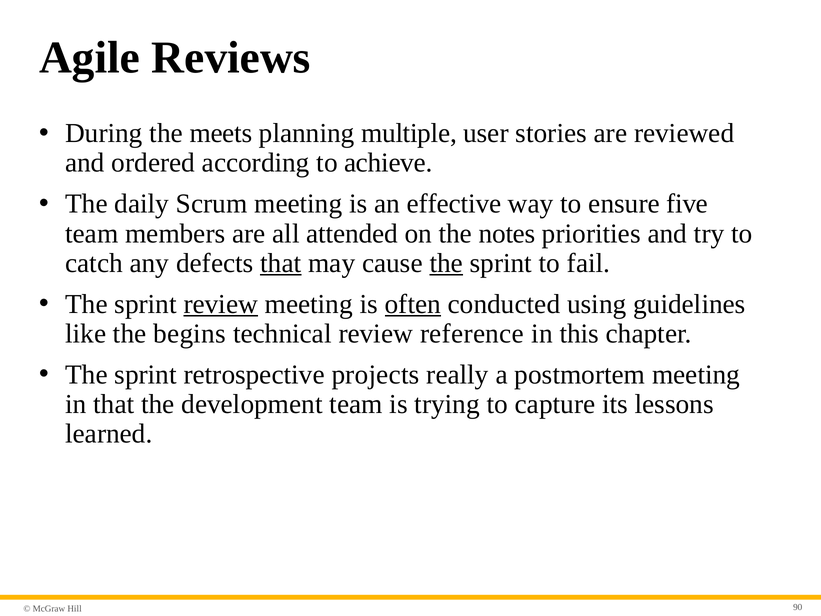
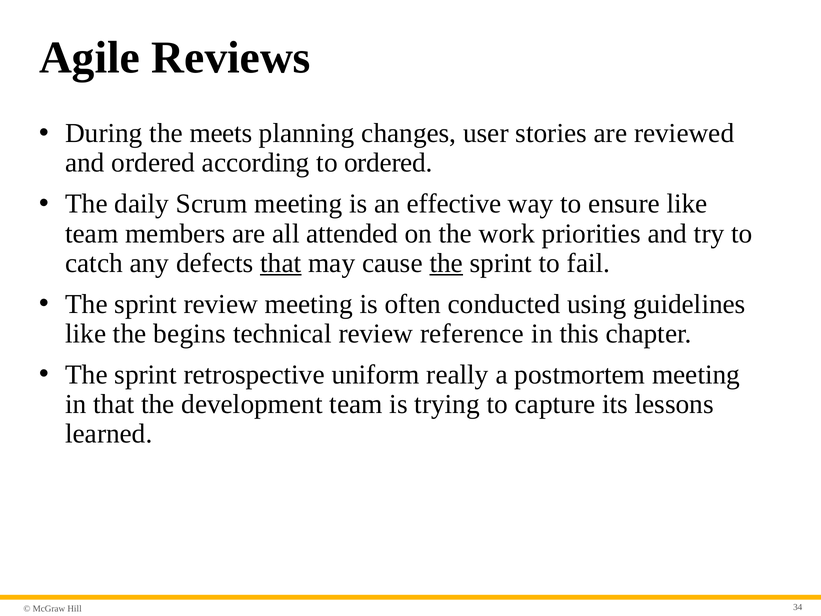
multiple: multiple -> changes (409, 133)
to achieve: achieve -> ordered (388, 163)
ensure five: five -> like (687, 204)
notes: notes -> work (507, 233)
review underline: present -> none (221, 304)
often underline: present -> none (413, 304)
projects: projects -> uniform (376, 374)
90: 90 -> 34 (798, 607)
